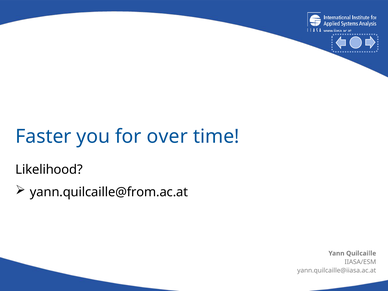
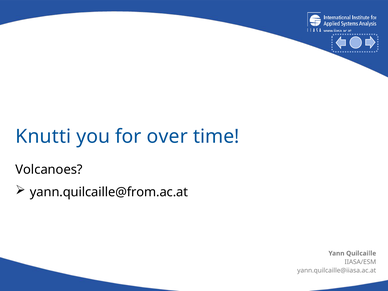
Faster: Faster -> Knutti (43, 136)
Likelihood: Likelihood -> Volcanoes (49, 170)
